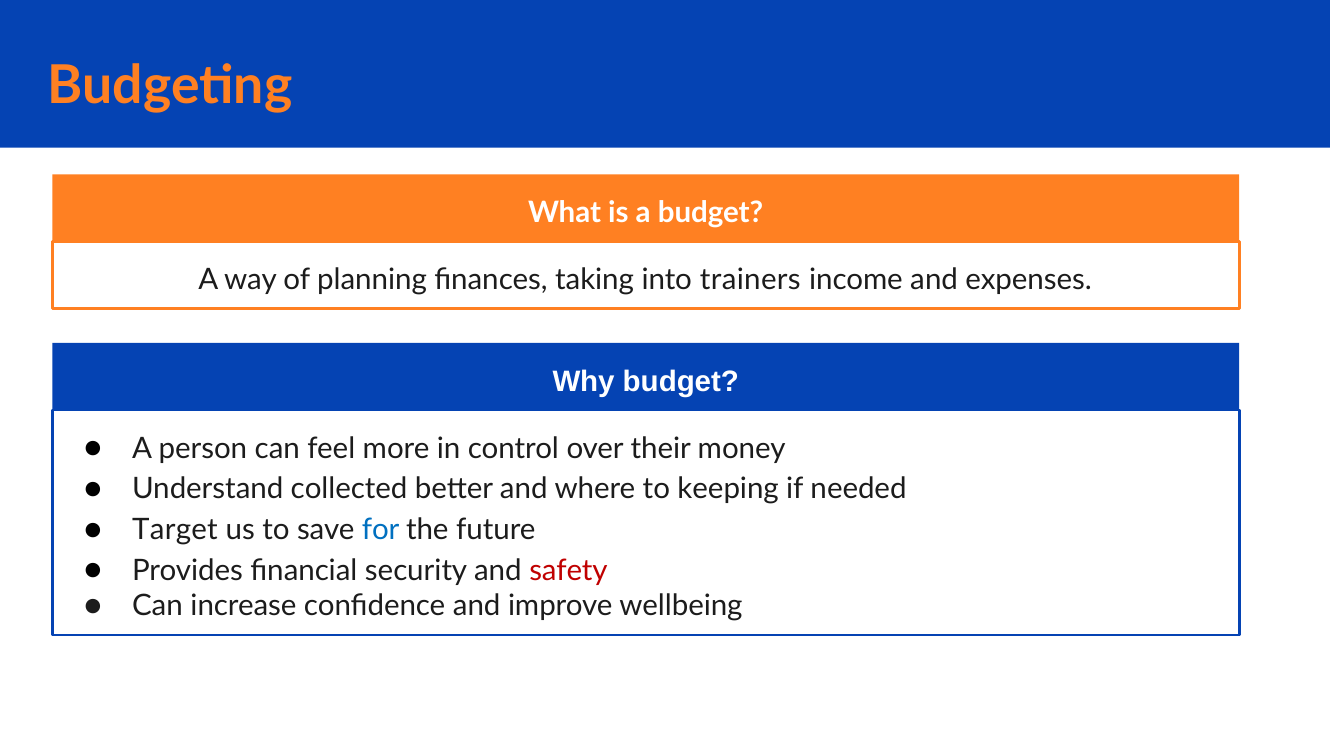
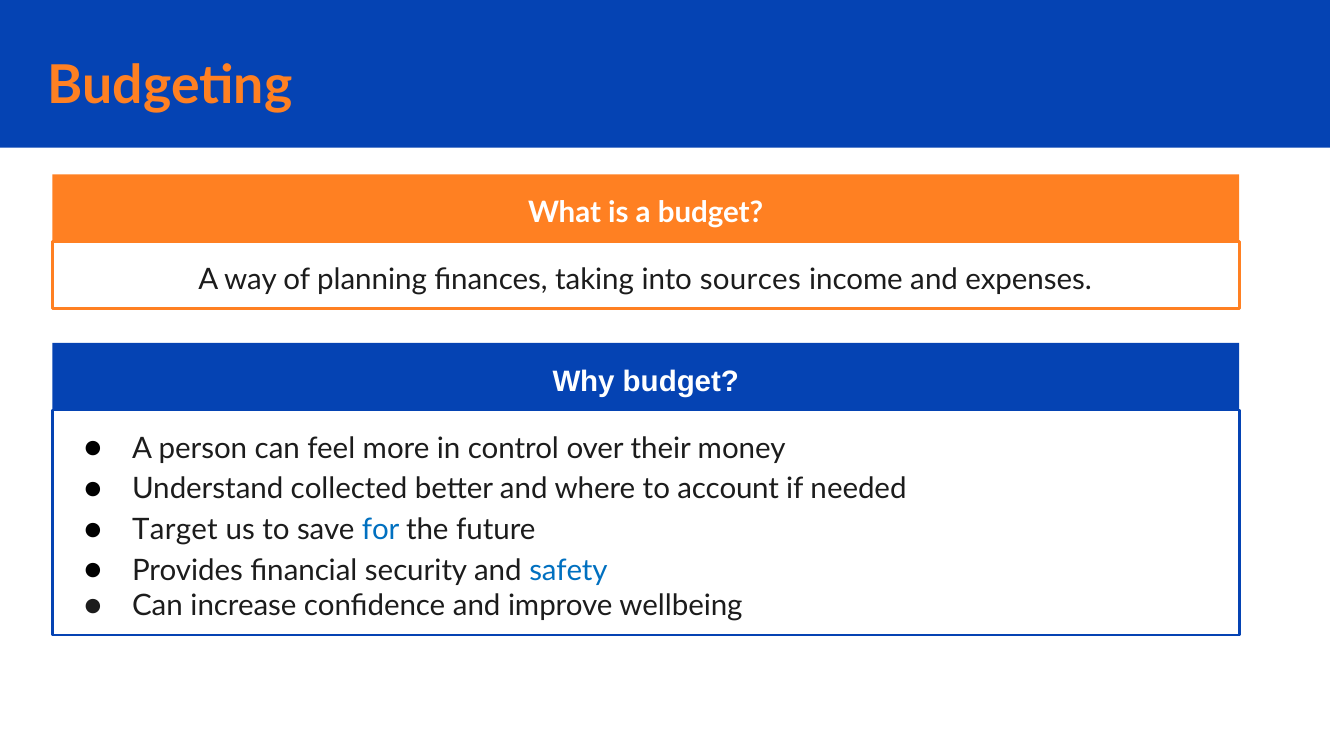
trainers: trainers -> sources (750, 280)
keeping: keeping -> account (728, 489)
safety colour: red -> blue (568, 571)
